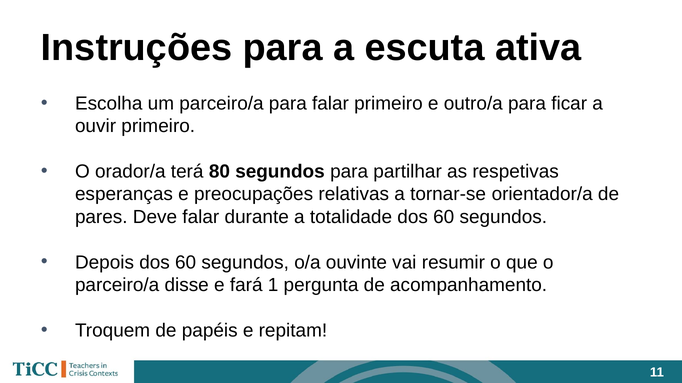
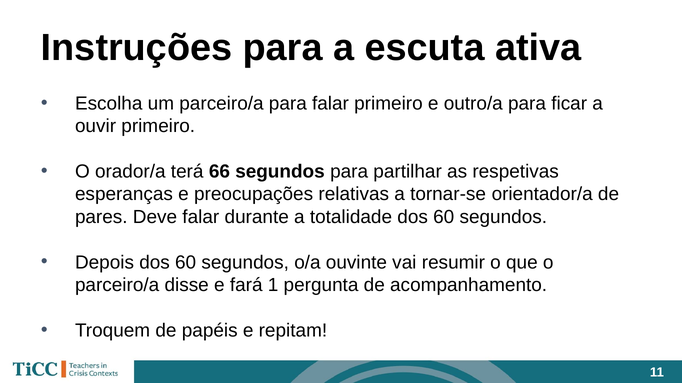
80: 80 -> 66 (219, 172)
